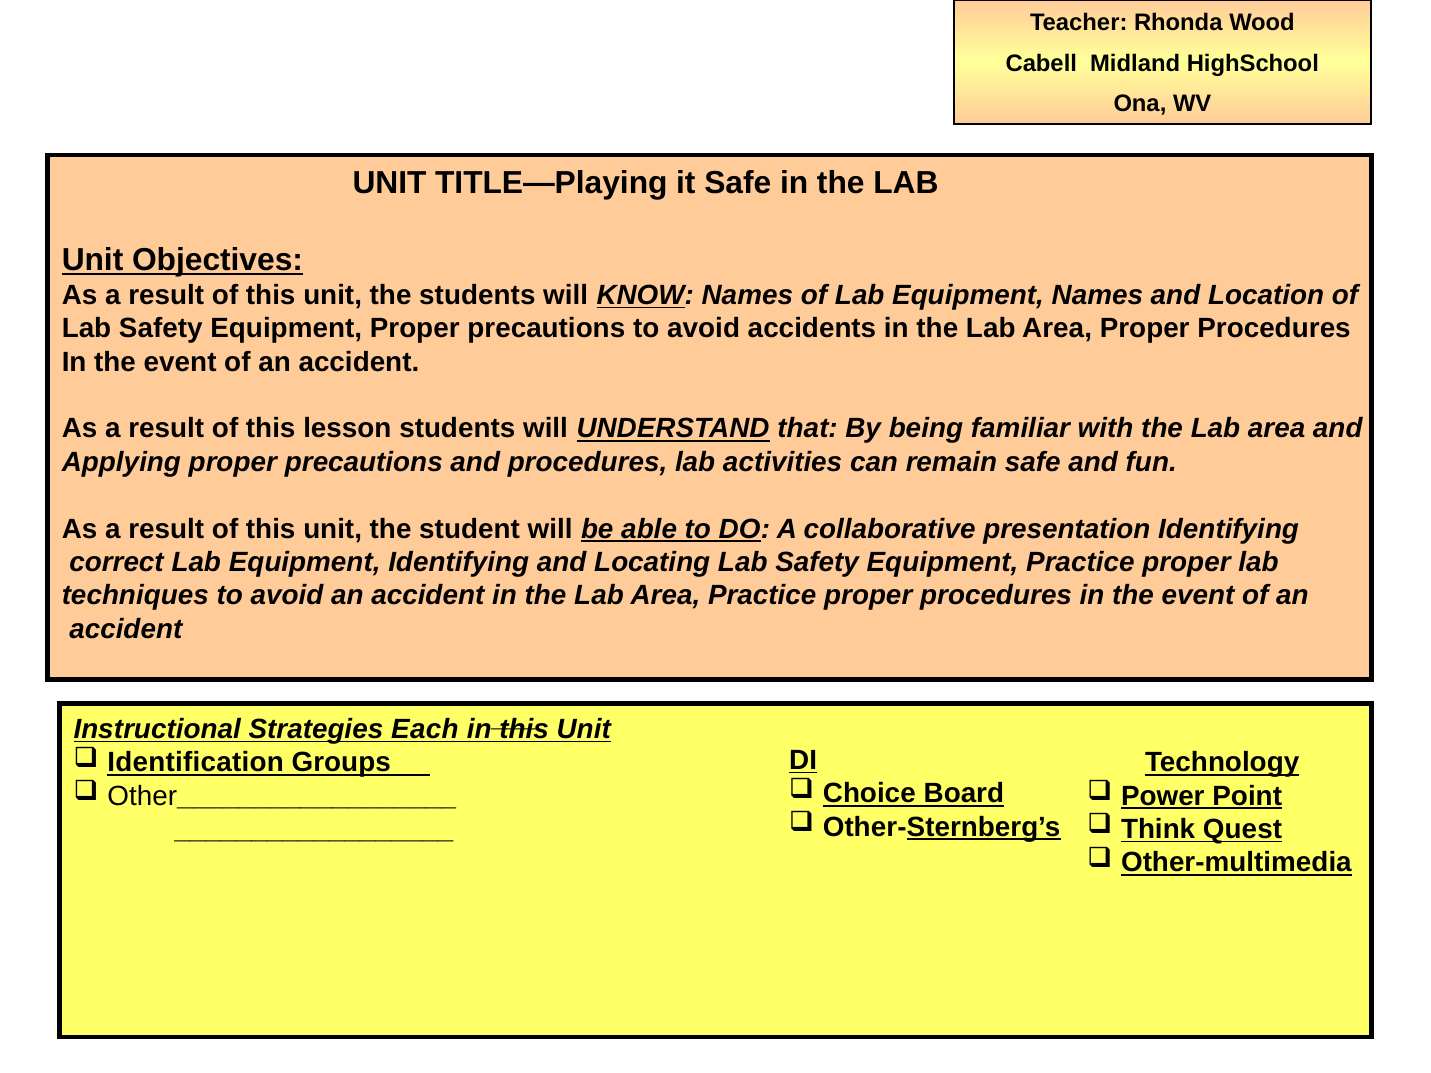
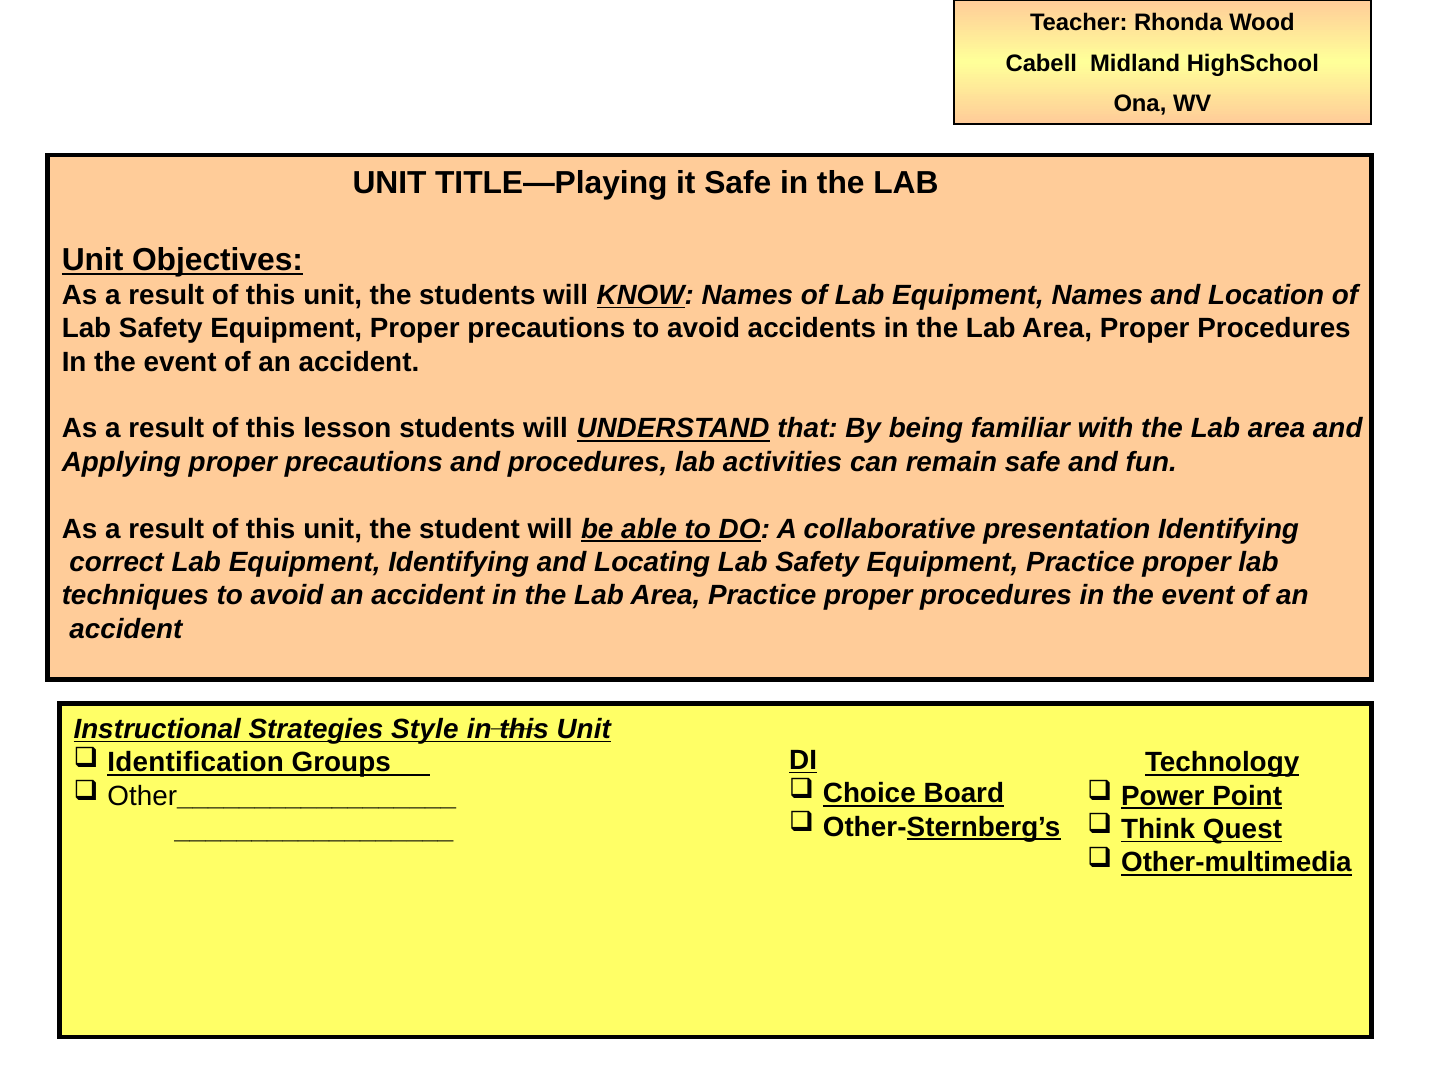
Each: Each -> Style (425, 729)
